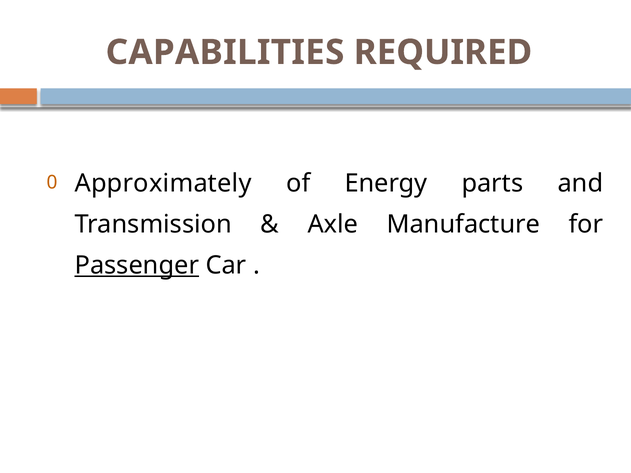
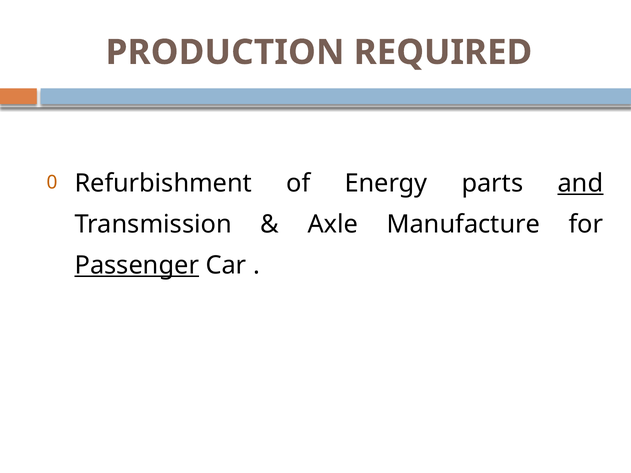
CAPABILITIES: CAPABILITIES -> PRODUCTION (225, 52)
Approximately: Approximately -> Refurbishment (163, 183)
and underline: none -> present (581, 183)
